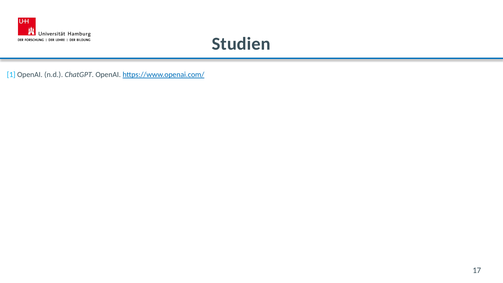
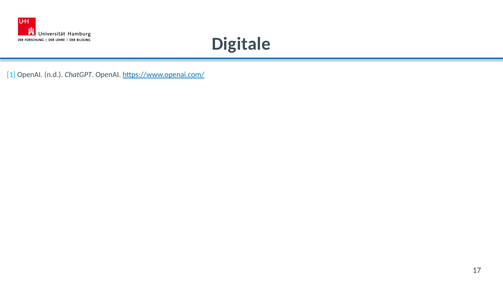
Studien: Studien -> Digitale (241, 44)
